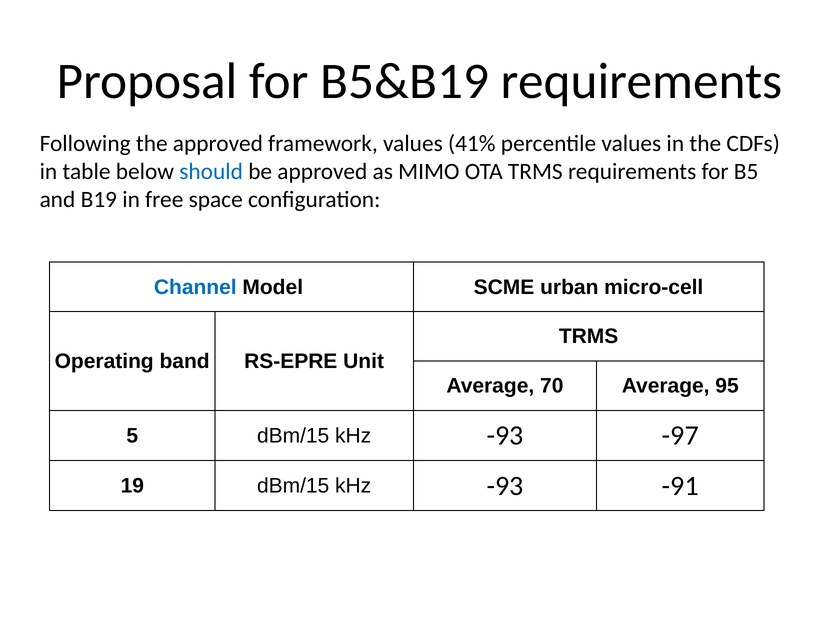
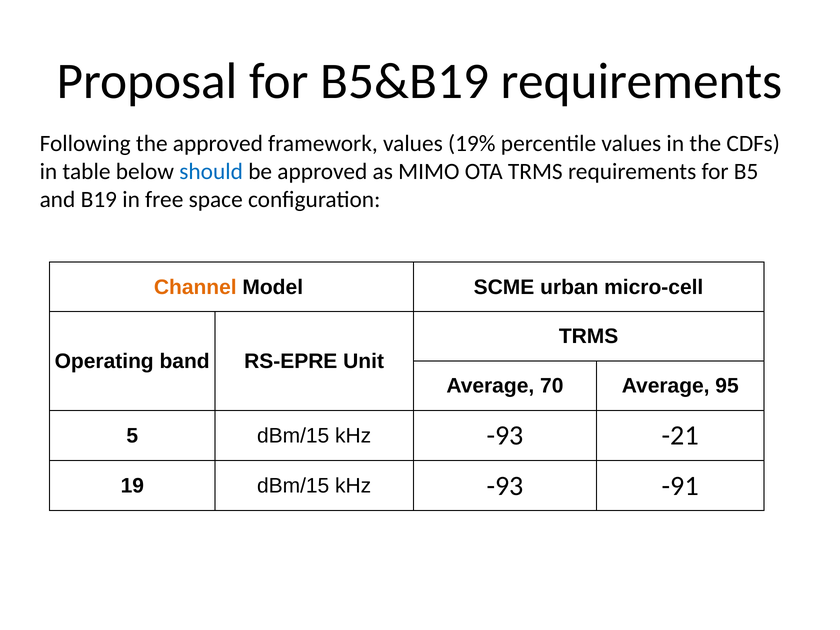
41%: 41% -> 19% (472, 144)
Channel colour: blue -> orange (195, 287)
-97: -97 -> -21 (680, 436)
